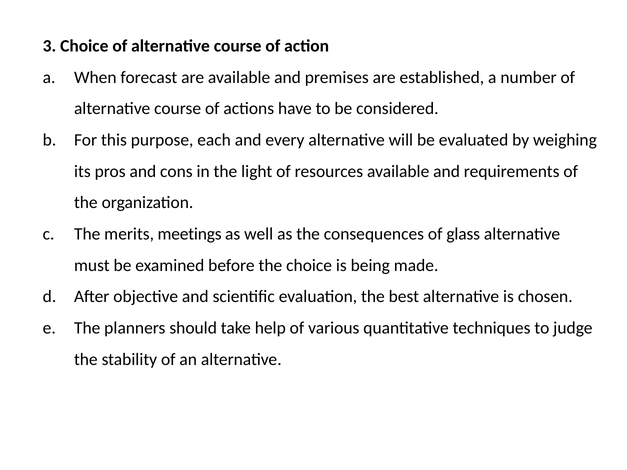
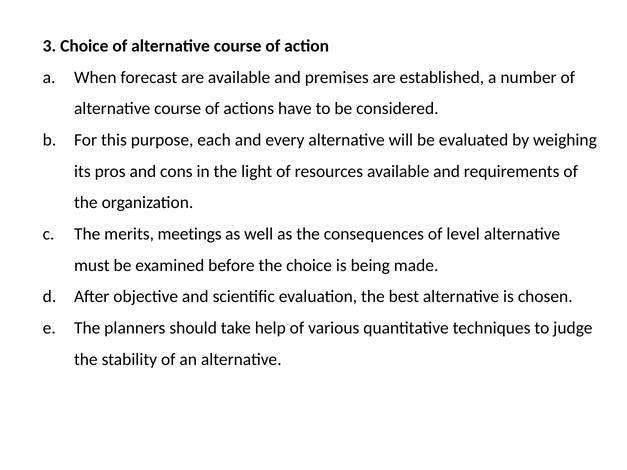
glass: glass -> level (463, 234)
